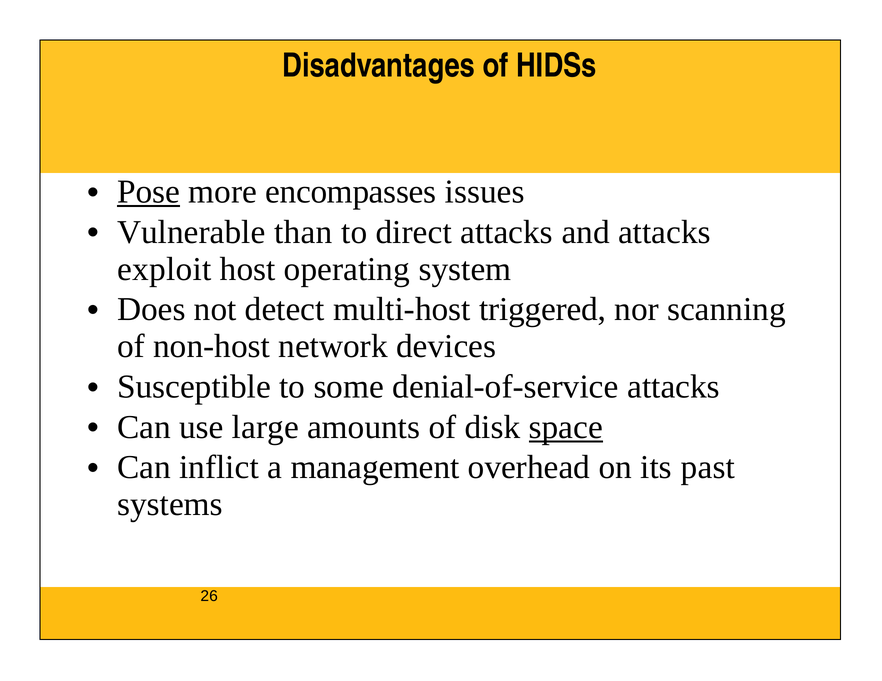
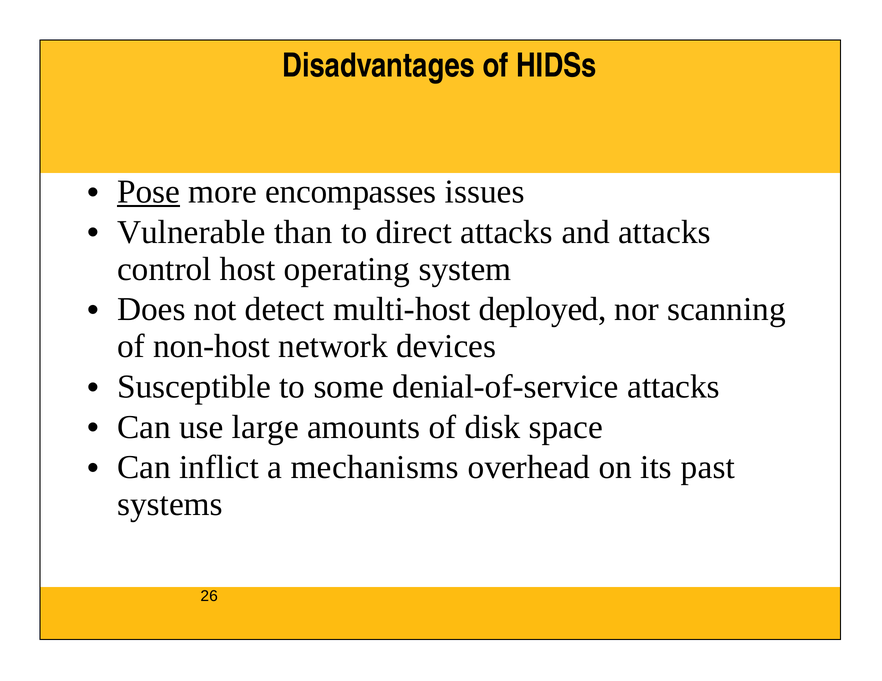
exploit: exploit -> control (164, 269)
triggered: triggered -> deployed (543, 310)
space underline: present -> none (566, 427)
management: management -> mechanisms (375, 468)
